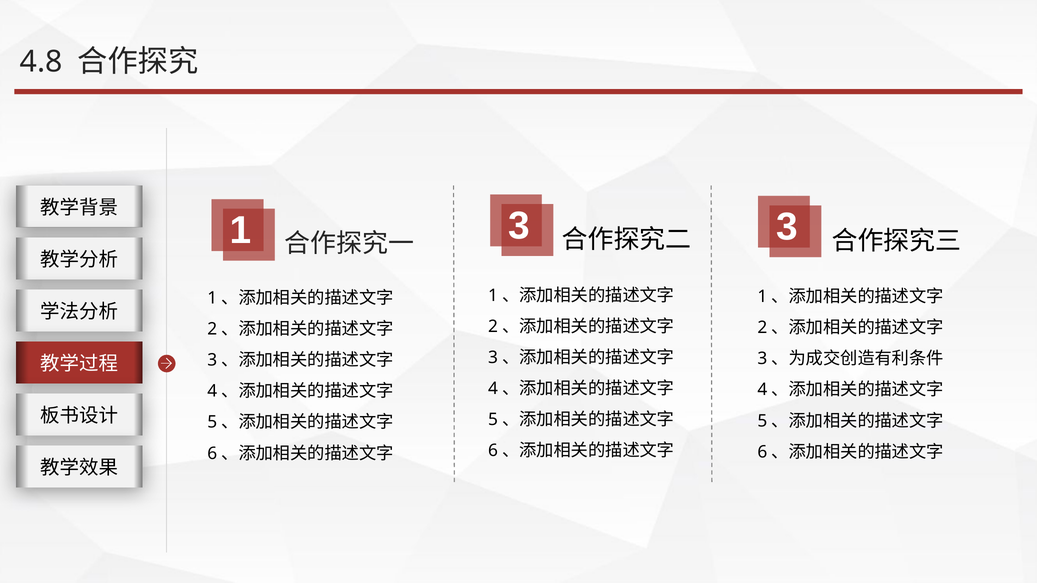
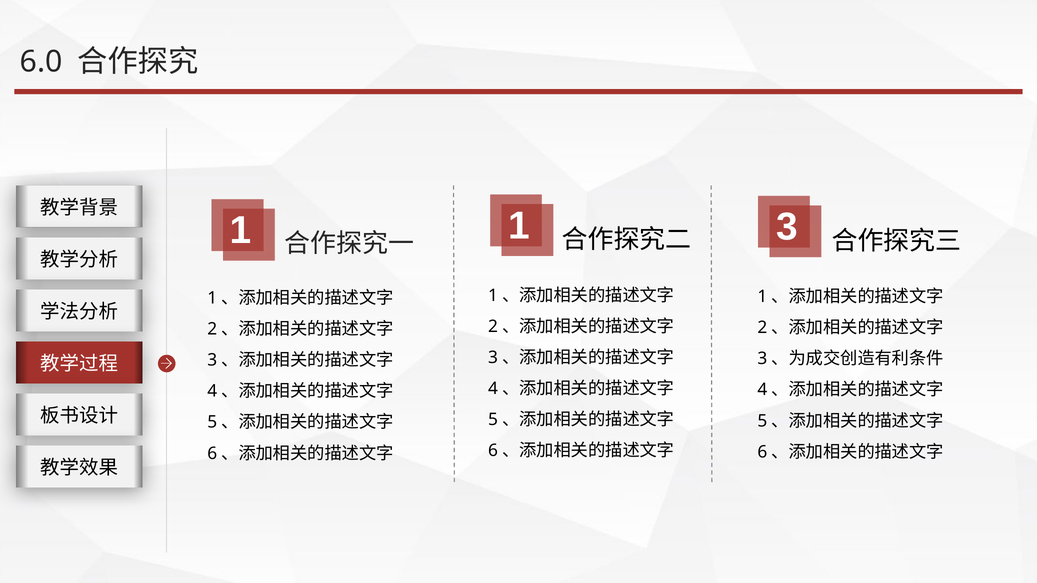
4.8: 4.8 -> 6.0 (41, 62)
1 3: 3 -> 1 (519, 226)
